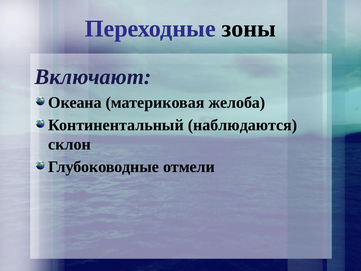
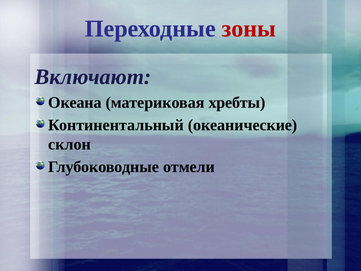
зоны colour: black -> red (249, 29)
желоба: желоба -> хребты (237, 102)
наблюдаются: наблюдаются -> океанические (243, 125)
